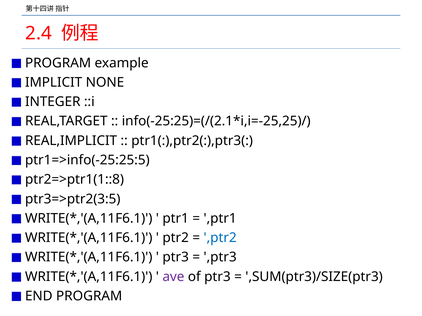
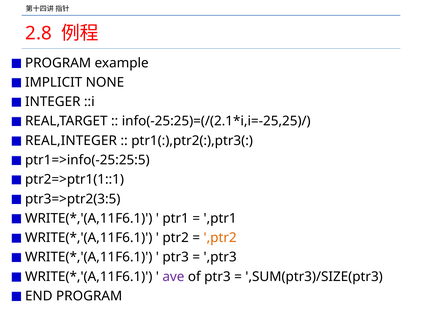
2.4: 2.4 -> 2.8 (39, 33)
REAL,IMPLICIT: REAL,IMPLICIT -> REAL,INTEGER (71, 141)
ptr2=>ptr1(1::8: ptr2=>ptr1(1::8 -> ptr2=>ptr1(1::1 (74, 180)
,ptr2 colour: blue -> orange (220, 238)
